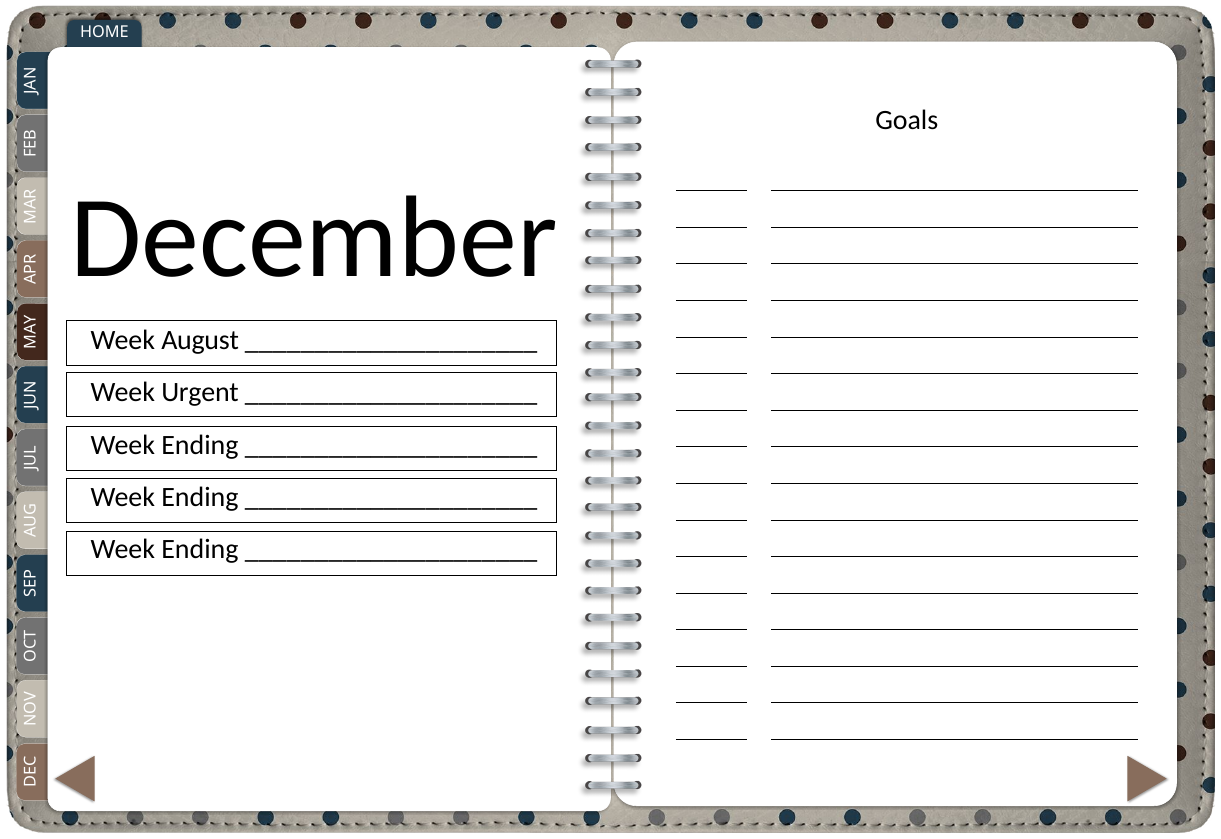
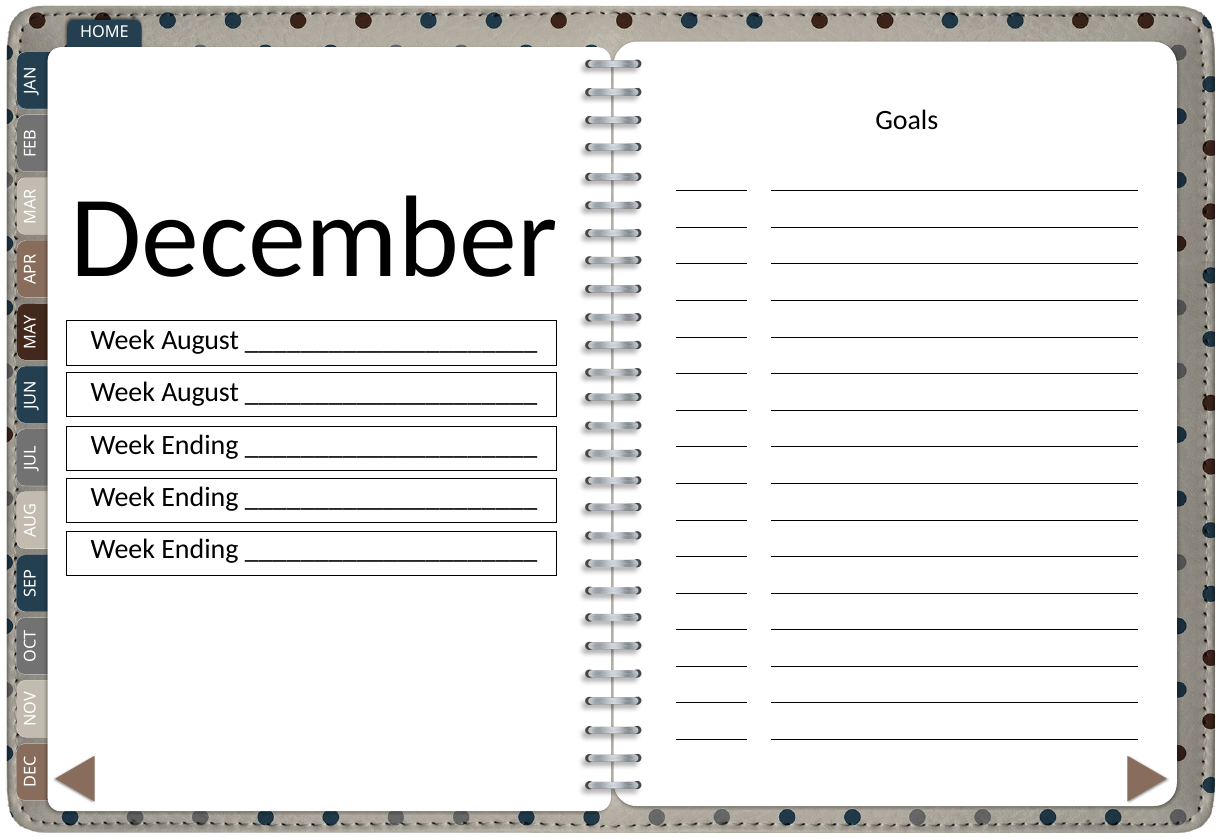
Urgent: Urgent -> August (200, 393)
